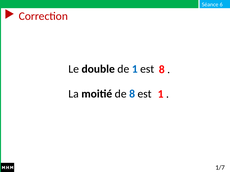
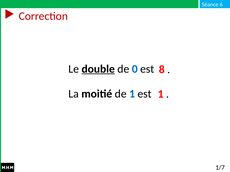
double underline: none -> present (98, 69)
de 1: 1 -> 0 (135, 69)
de 8: 8 -> 1 (132, 94)
